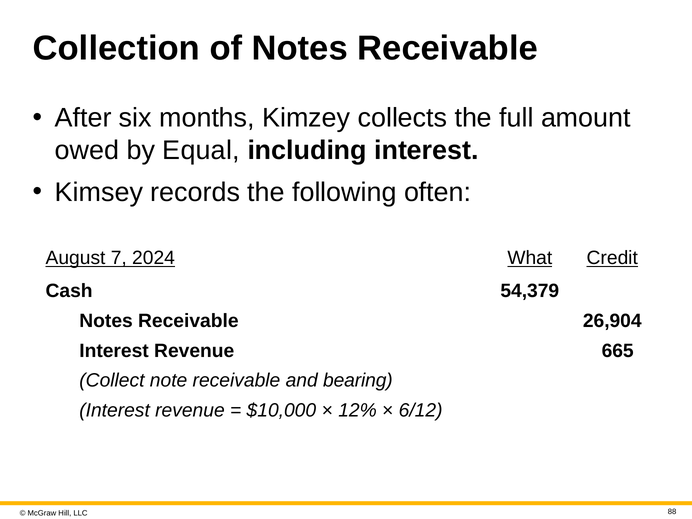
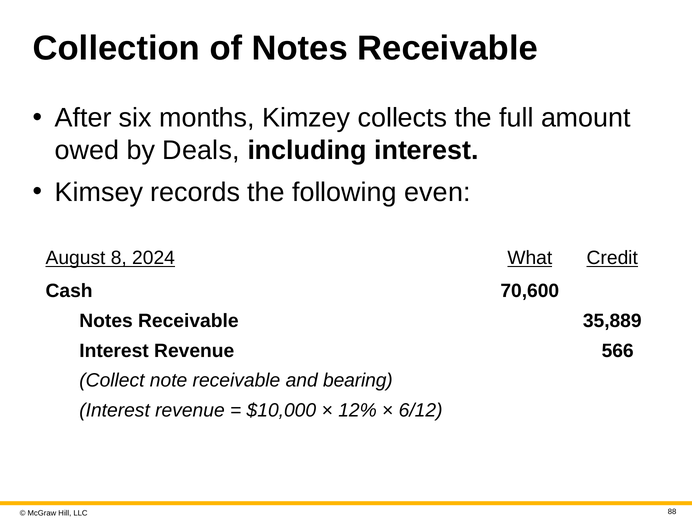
Equal: Equal -> Deals (201, 150)
often: often -> even (437, 192)
7: 7 -> 8 (119, 258)
54,379: 54,379 -> 70,600 (530, 291)
26,904: 26,904 -> 35,889 (612, 321)
665: 665 -> 566 (618, 351)
